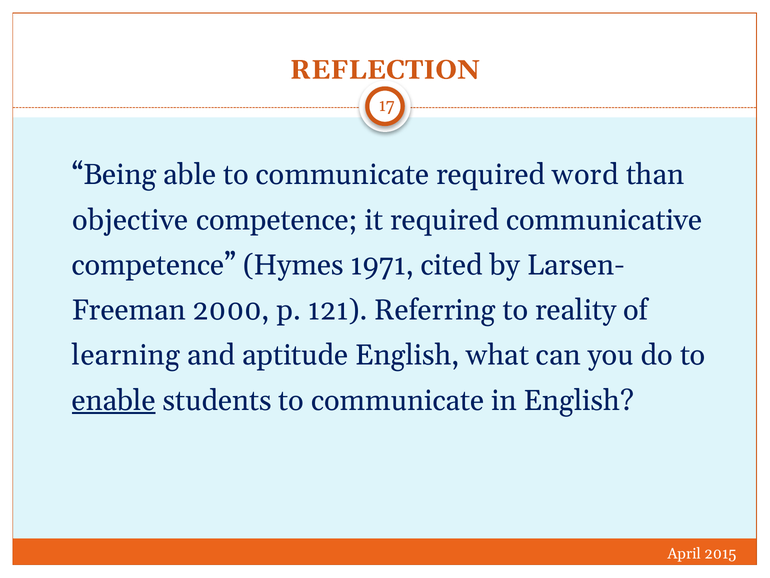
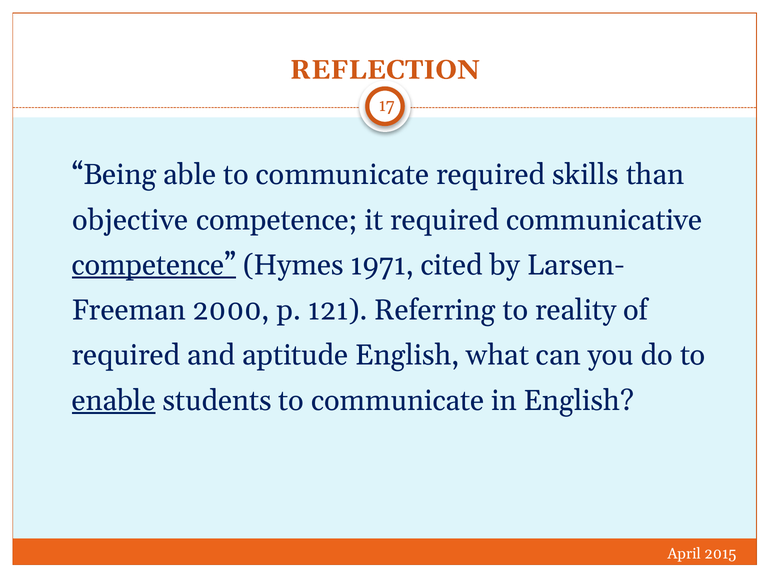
word: word -> skills (586, 175)
competence underline: none -> present (154, 265)
learning: learning -> required (126, 355)
